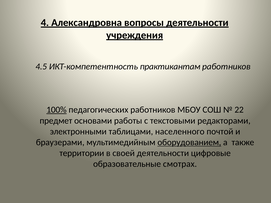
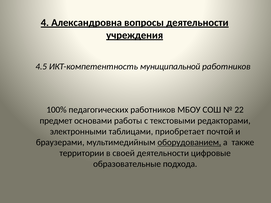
практикантам: практикантам -> муниципальной (170, 67)
100% underline: present -> none (56, 110)
населенного: населенного -> приобретает (180, 132)
смотрах: смотрах -> подхода (180, 164)
